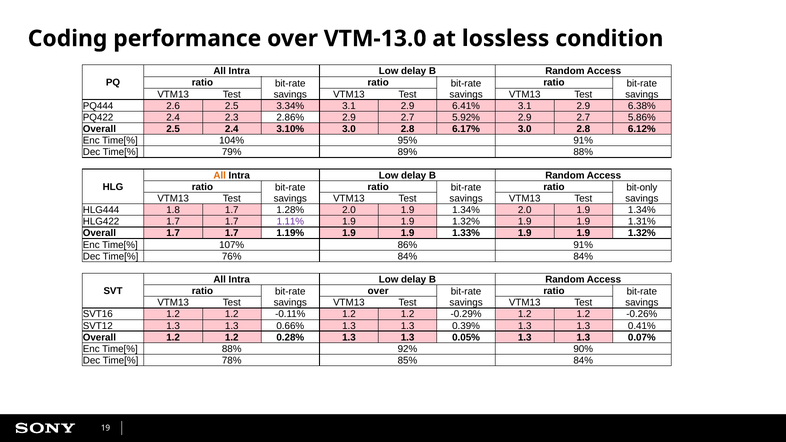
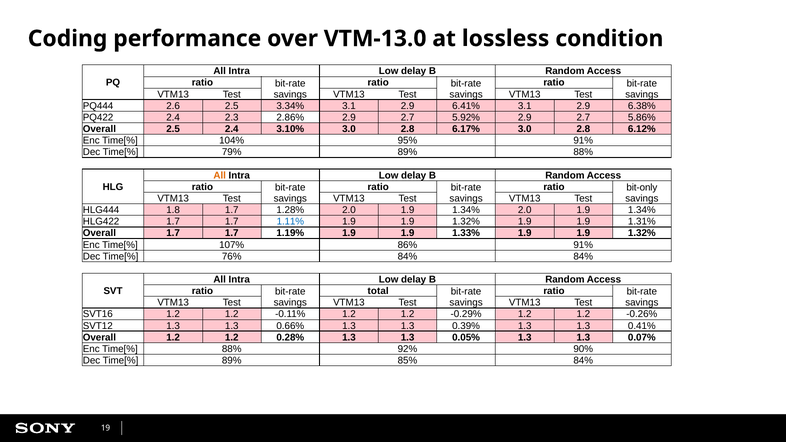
1.11% colour: purple -> blue (290, 221)
over: over -> total (378, 291)
Time[% 78%: 78% -> 89% (232, 360)
